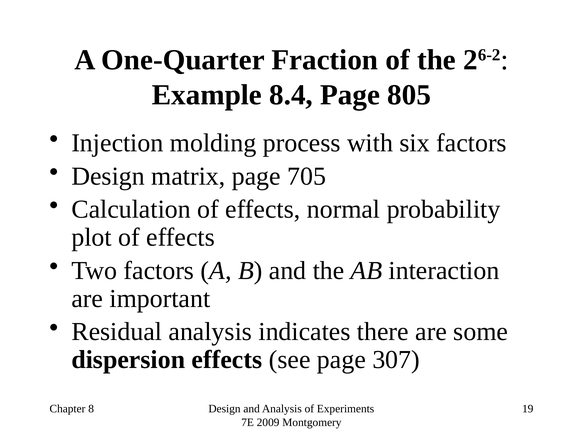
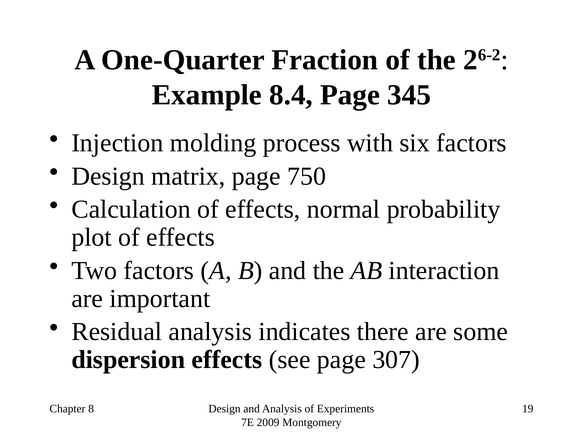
805: 805 -> 345 (409, 95)
705: 705 -> 750 (307, 176)
